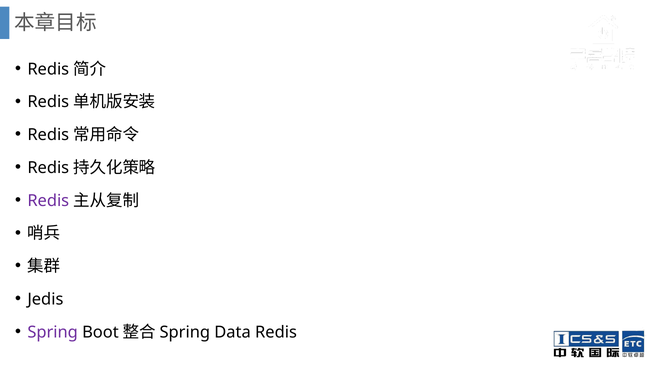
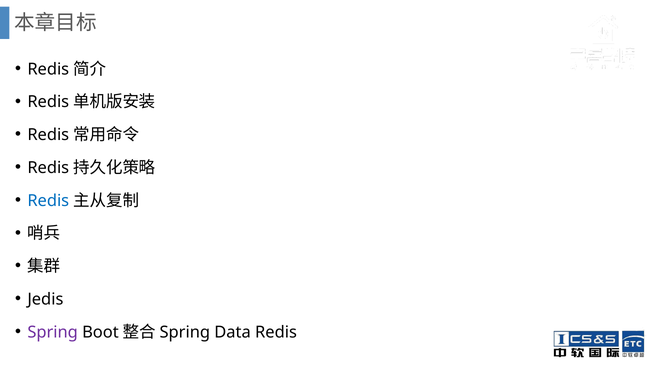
Redis colour: purple -> blue (48, 200)
